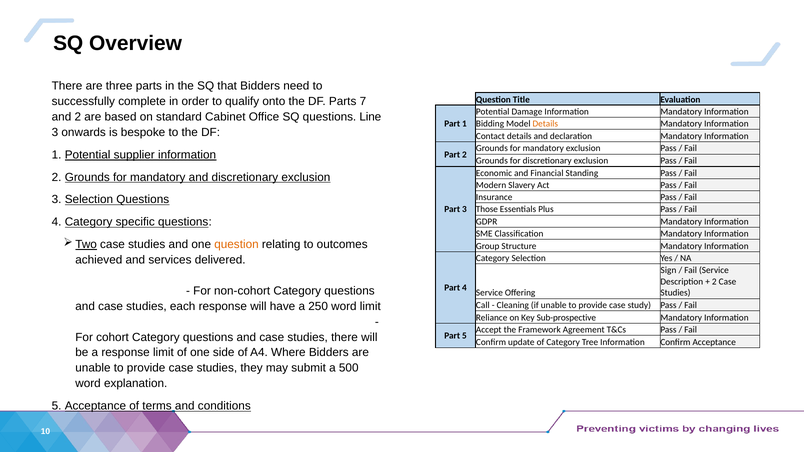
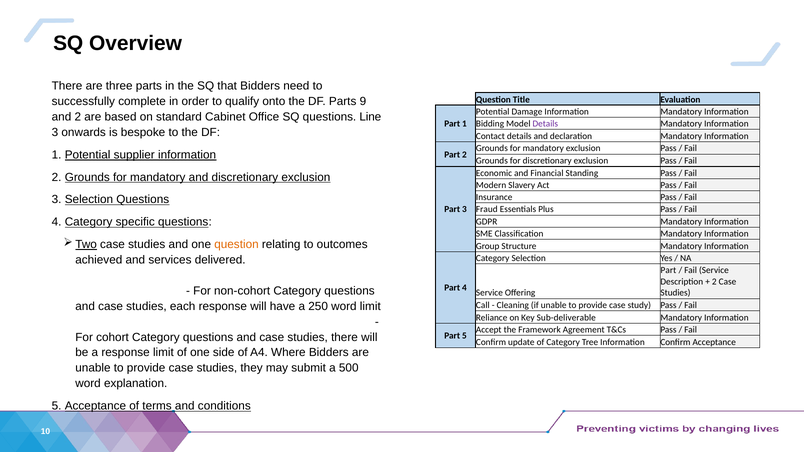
7: 7 -> 9 (363, 102)
Details colour: orange -> purple (545, 124)
Those: Those -> Fraud (487, 210)
Sign: Sign -> Part (668, 270)
Sub-prospective: Sub-prospective -> Sub-deliverable (566, 318)
